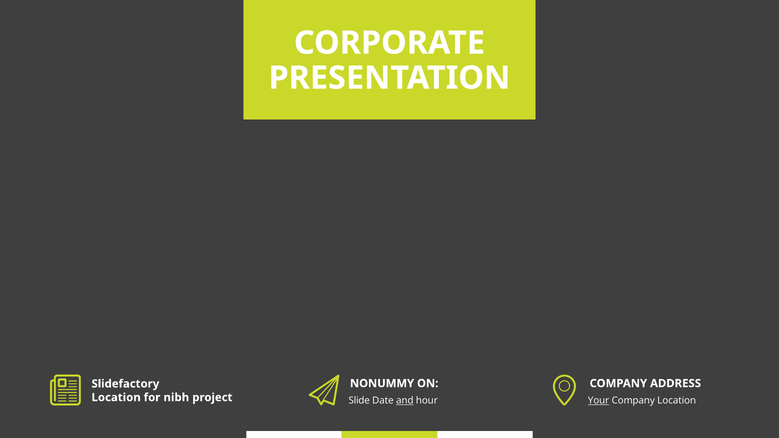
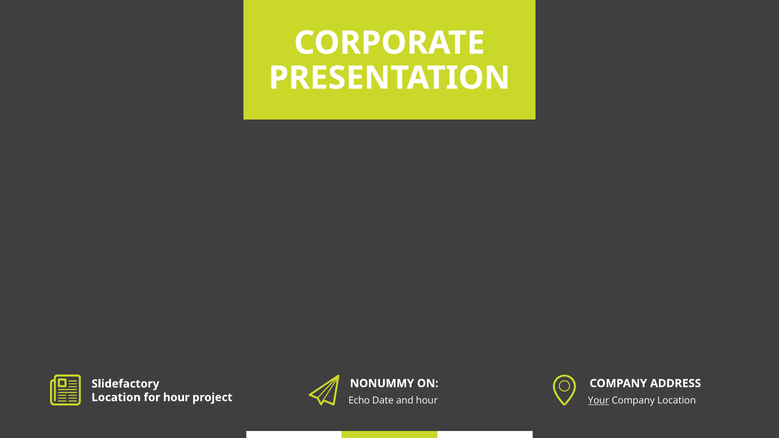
for nibh: nibh -> hour (176, 398)
Slide: Slide -> Echo (359, 401)
and underline: present -> none (405, 401)
